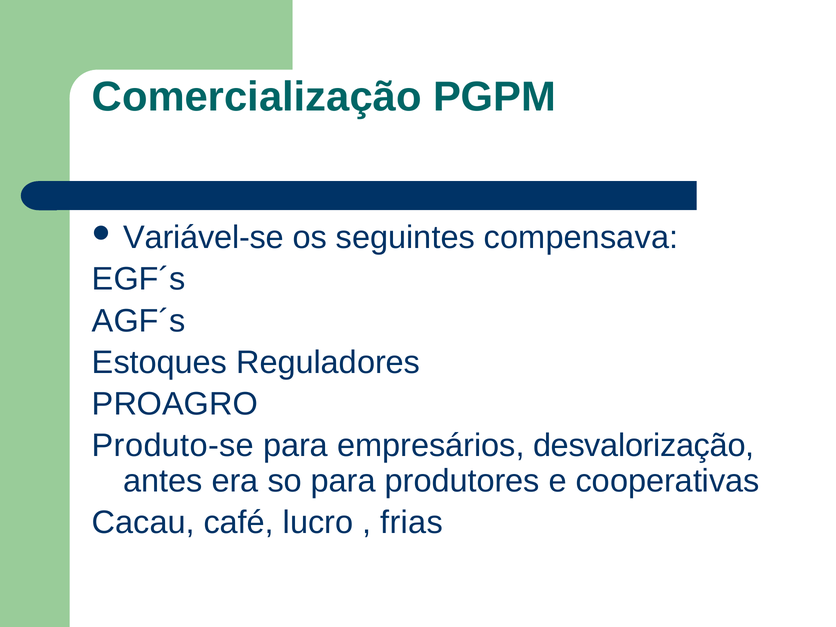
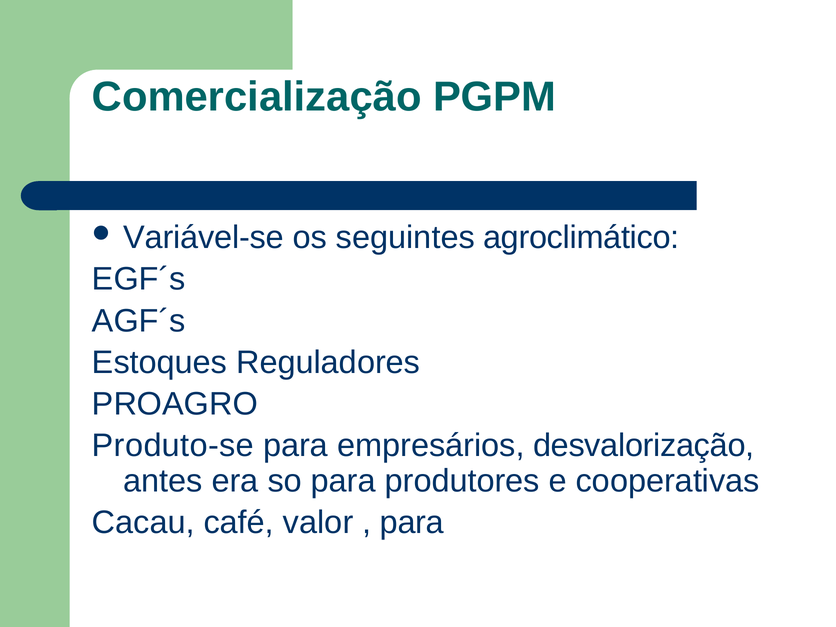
compensava: compensava -> agroclimático (581, 238)
lucro: lucro -> valor (318, 522)
frias: frias -> para (412, 522)
